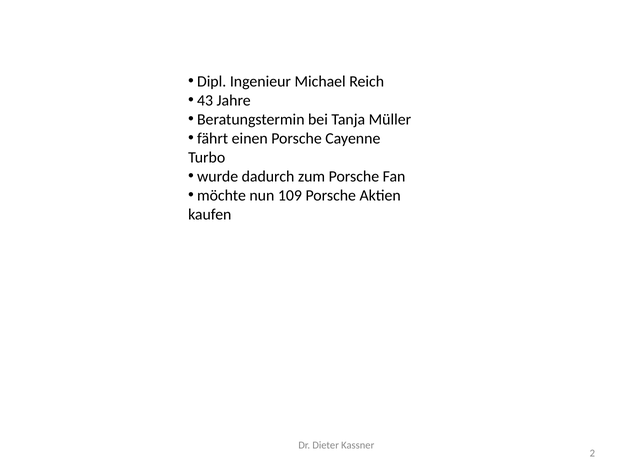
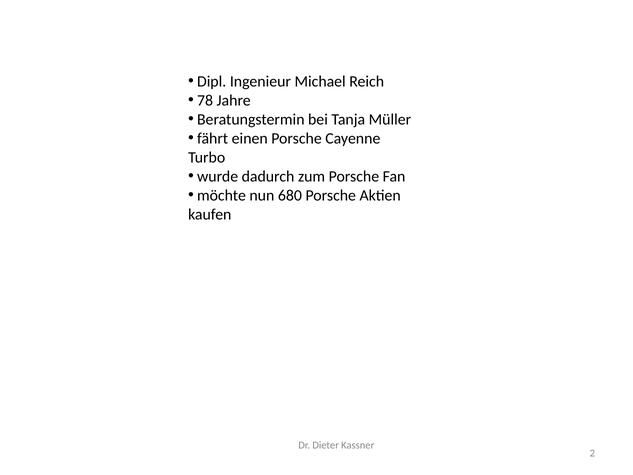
43: 43 -> 78 (205, 101)
109: 109 -> 680 (290, 196)
